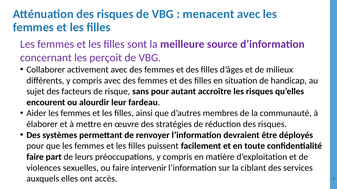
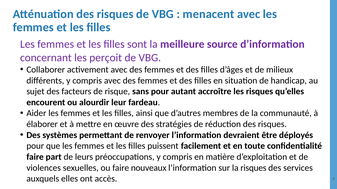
intervenir: intervenir -> nouveaux (149, 168)
la ciblant: ciblant -> risques (253, 168)
